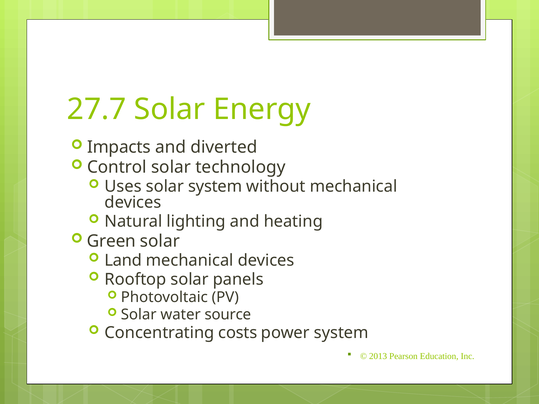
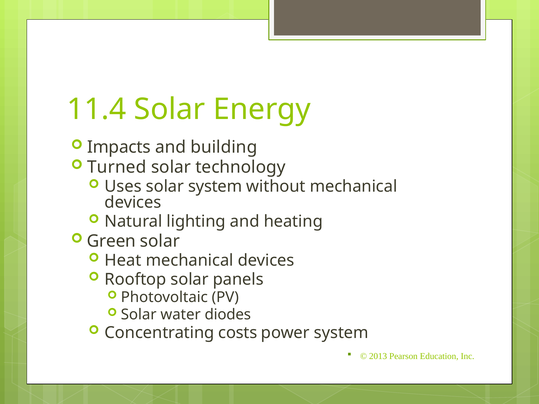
27.7: 27.7 -> 11.4 (97, 109)
diverted: diverted -> building (224, 147)
Control: Control -> Turned (117, 167)
Land: Land -> Heat (123, 261)
source: source -> diodes (228, 315)
